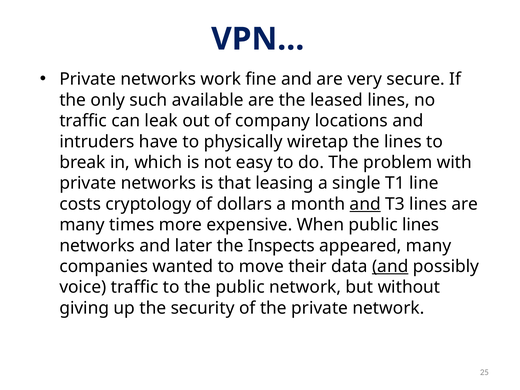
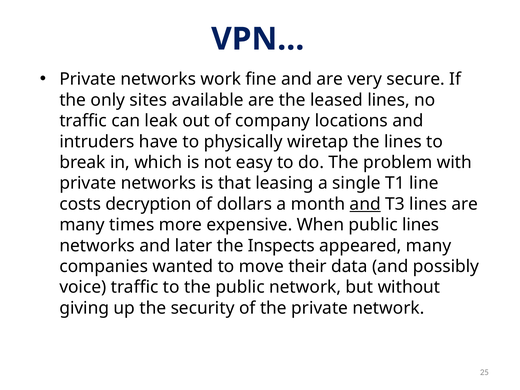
such: such -> sites (148, 100)
cryptology: cryptology -> decryption (148, 204)
and underline: present -> none (390, 266)
